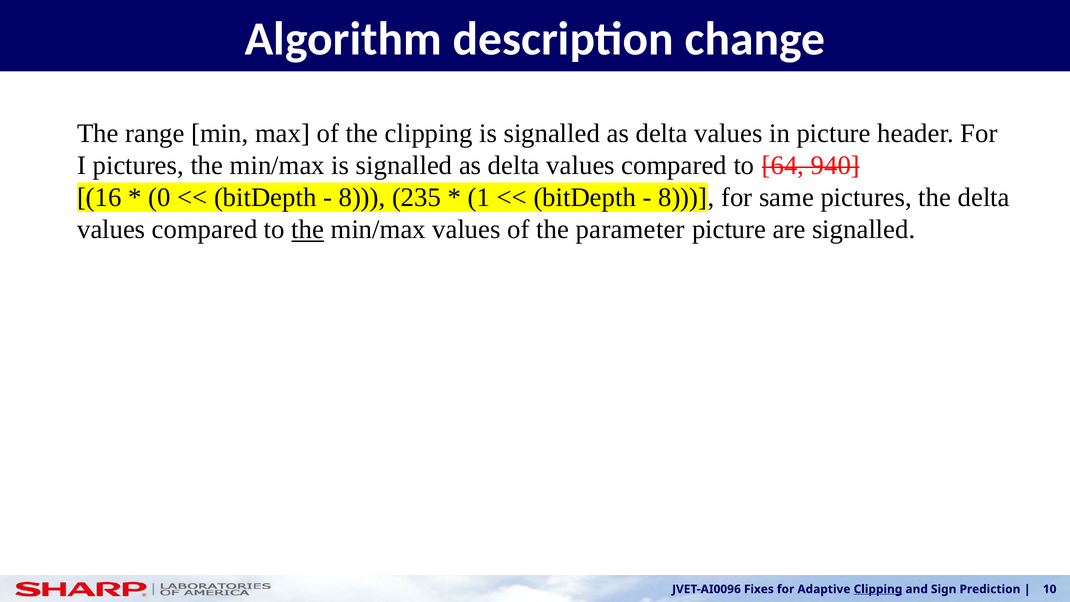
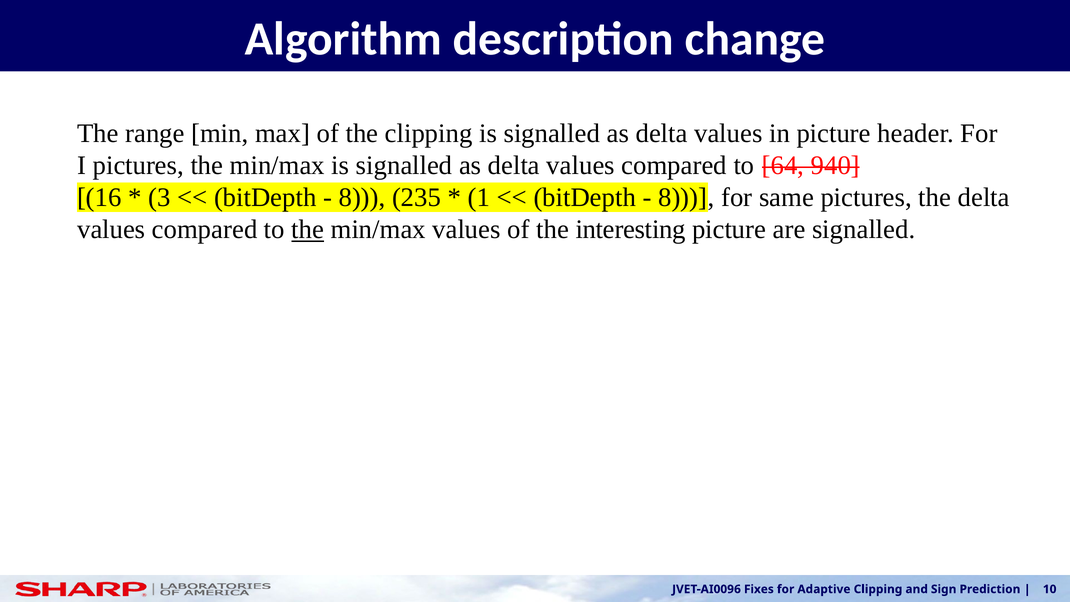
0: 0 -> 3 (159, 197)
parameter: parameter -> interesting (631, 230)
Clipping underline: present -> none (878, 589)
